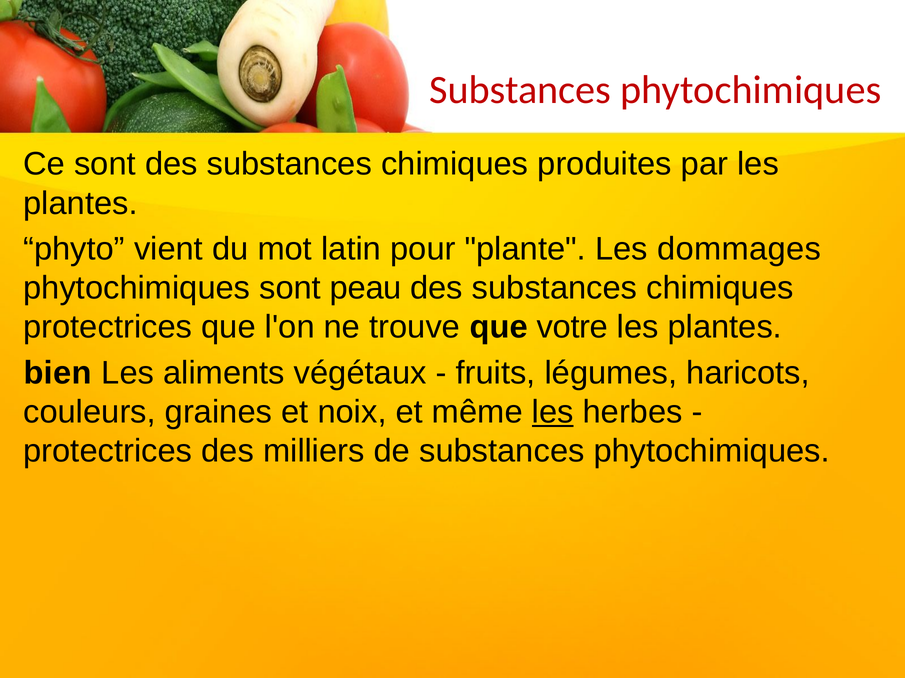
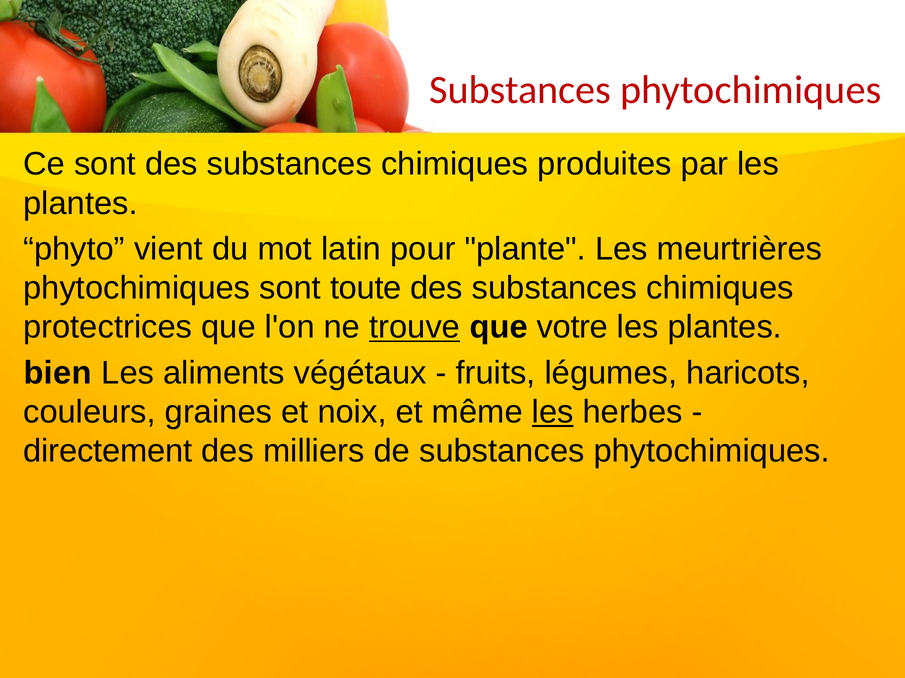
dommages: dommages -> meurtrières (739, 249)
peau: peau -> toute (366, 288)
trouve underline: none -> present (415, 328)
protectrices: protectrices -> directement (108, 452)
